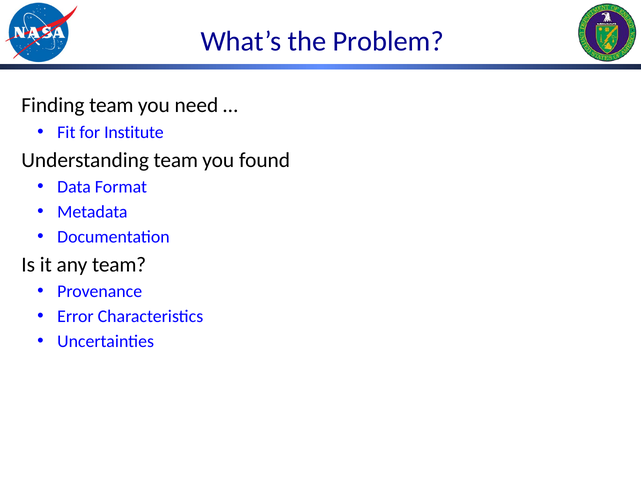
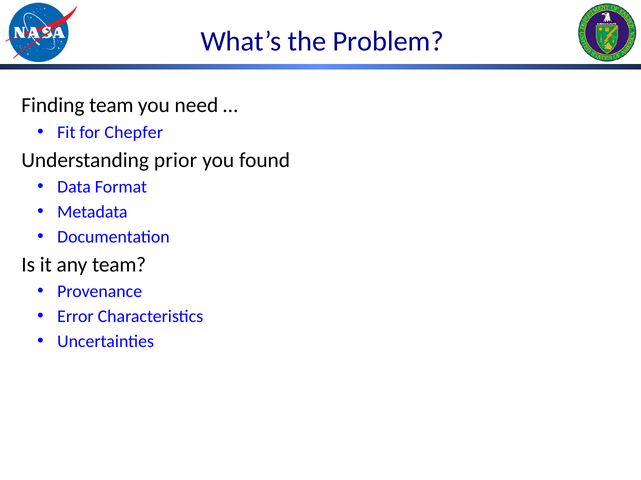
Institute: Institute -> Chepfer (134, 132)
Understanding team: team -> prior (176, 160)
